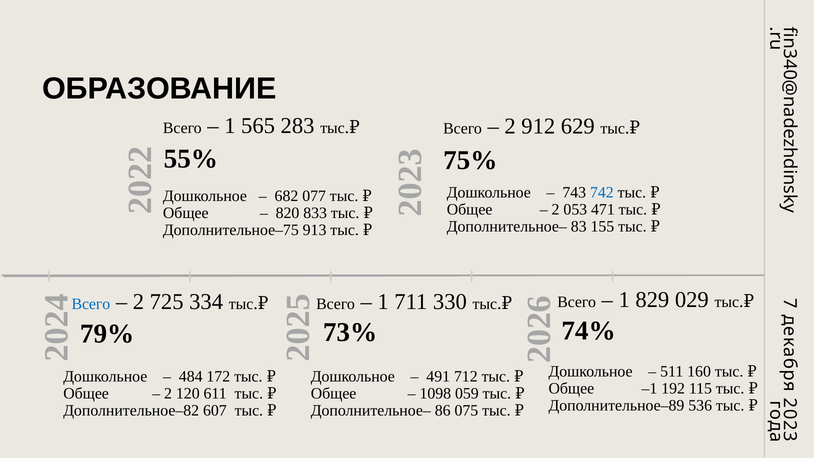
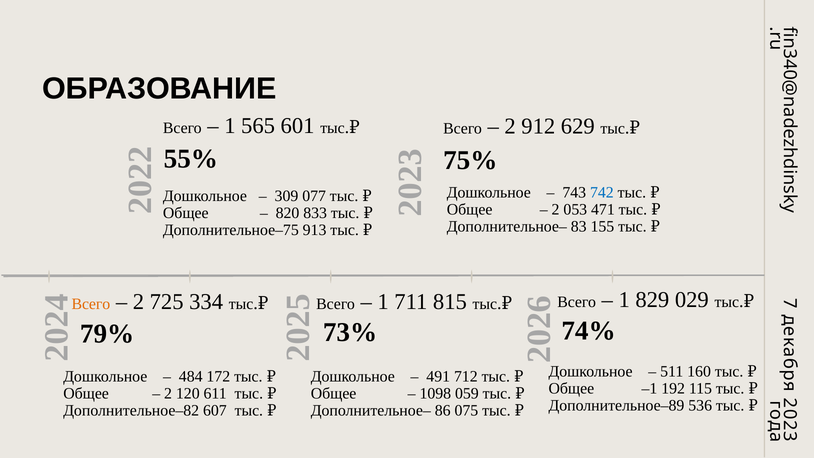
283: 283 -> 601 (298, 126)
682: 682 -> 309 (286, 196)
330: 330 -> 815 (450, 302)
Всего colour: blue -> orange (91, 304)
